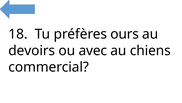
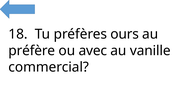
devoirs: devoirs -> préfère (32, 50)
chiens: chiens -> vanille (150, 50)
